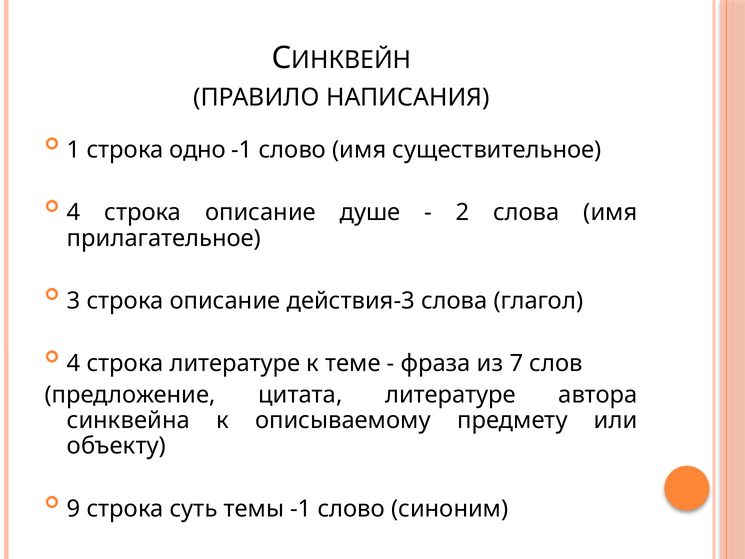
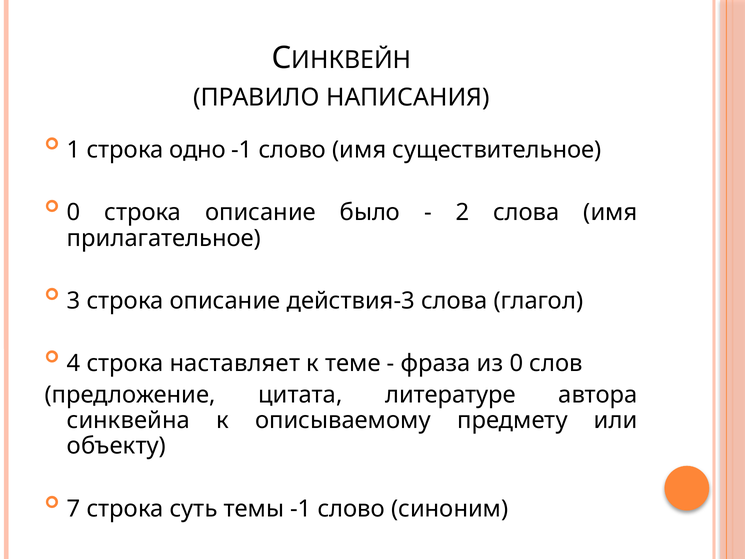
4: 4 -> 0 (74, 213)
душе: душе -> было (370, 213)
строка литературе: литературе -> наставляет (235, 363)
из 7: 7 -> 0 (516, 363)
9: 9 -> 7 (74, 508)
